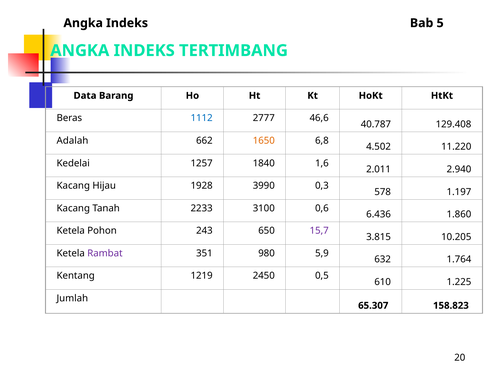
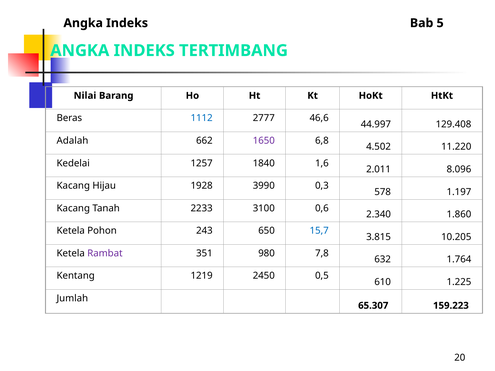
Data: Data -> Nilai (85, 96)
40.787: 40.787 -> 44.997 (376, 124)
1650 colour: orange -> purple (264, 141)
2.940: 2.940 -> 8.096 (459, 169)
6.436: 6.436 -> 2.340 (379, 215)
15,7 colour: purple -> blue (319, 231)
5,9: 5,9 -> 7,8 (322, 253)
158.823: 158.823 -> 159.223 (451, 306)
